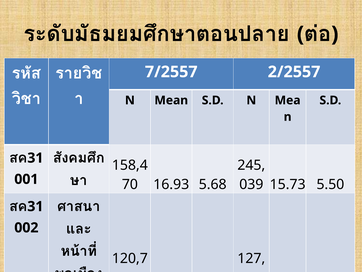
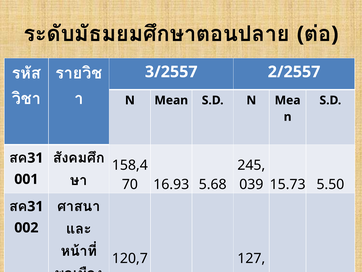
7/2557: 7/2557 -> 3/2557 (171, 72)
